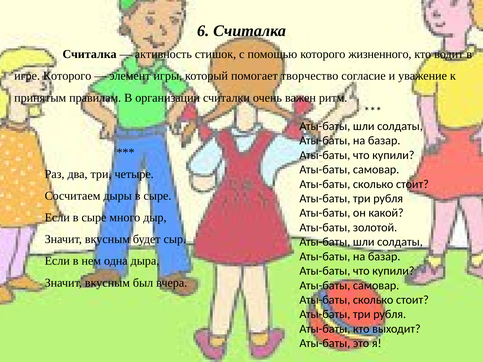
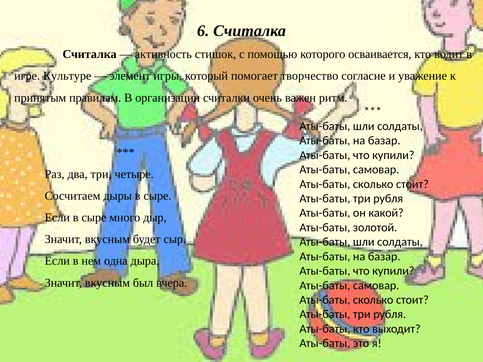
жизненного: жизненного -> осваивается (380, 54)
игре Которого: Которого -> Культуре (67, 76)
